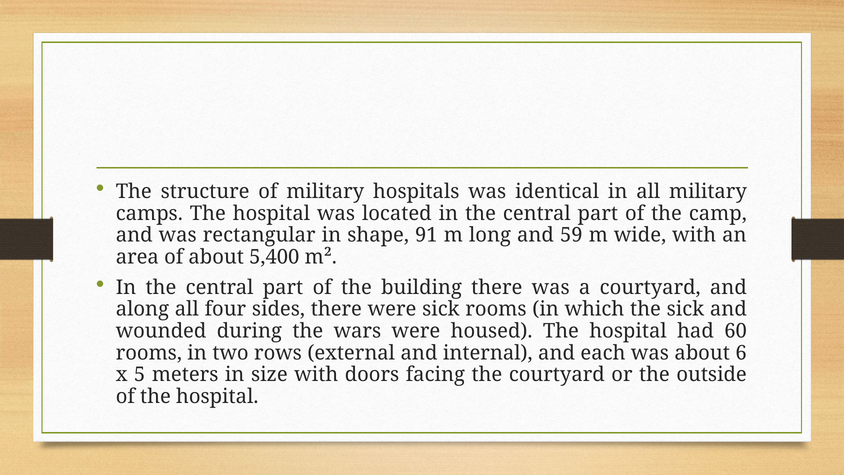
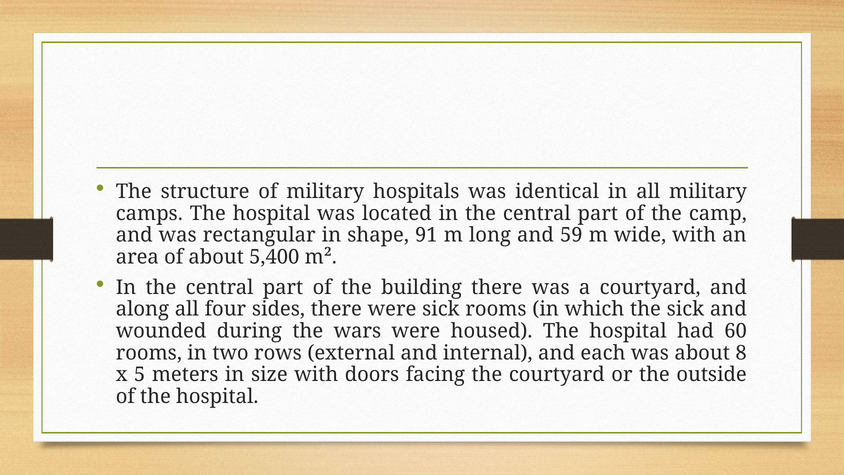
6: 6 -> 8 (741, 353)
